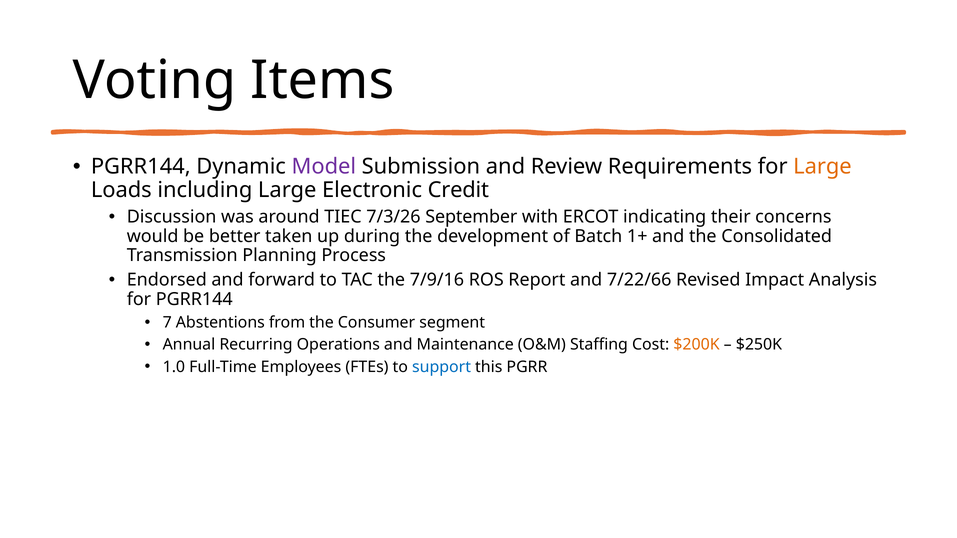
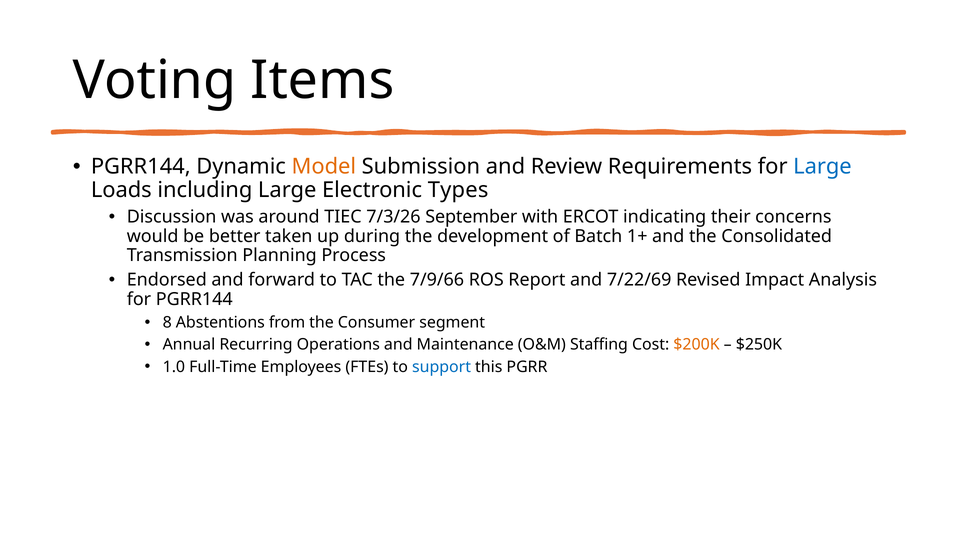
Model colour: purple -> orange (324, 167)
Large colour: orange -> blue (822, 167)
Credit: Credit -> Types (458, 190)
7/9/16: 7/9/16 -> 7/9/66 (437, 280)
7/22/66: 7/22/66 -> 7/22/69 (639, 280)
7: 7 -> 8 (167, 323)
